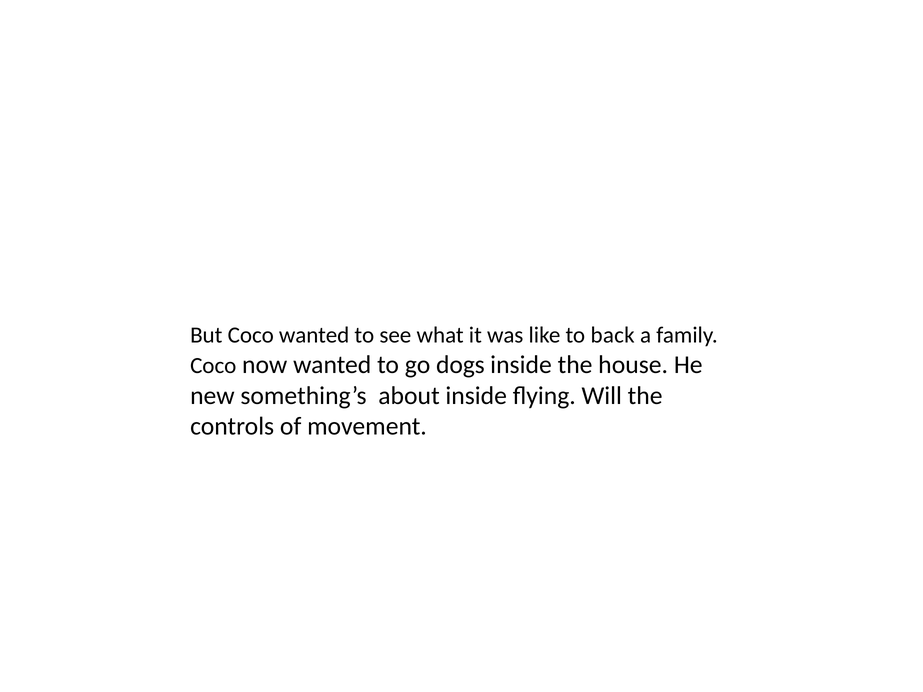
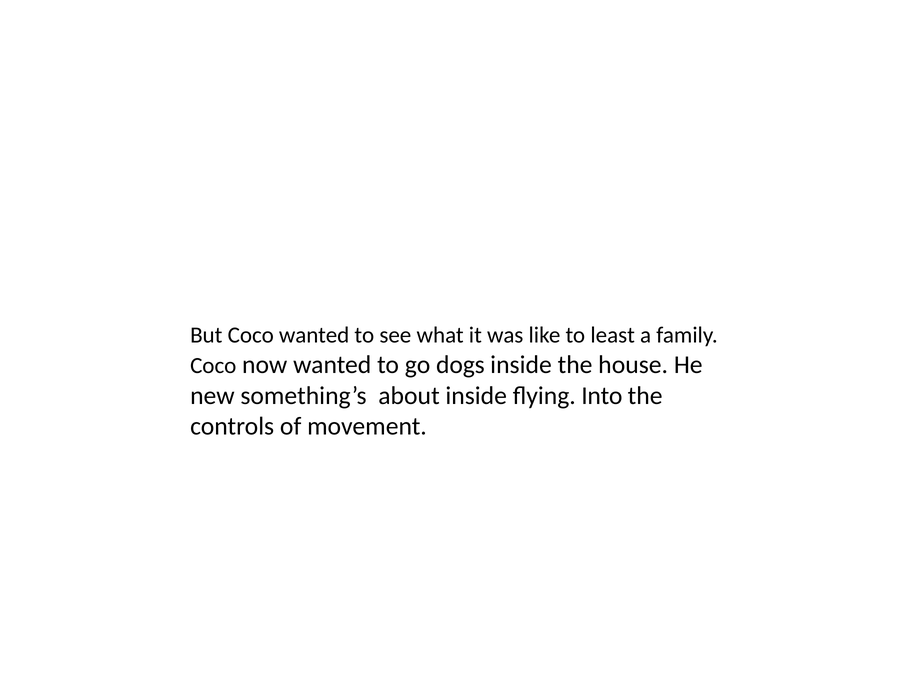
back: back -> least (613, 335)
Will: Will -> Into (602, 396)
